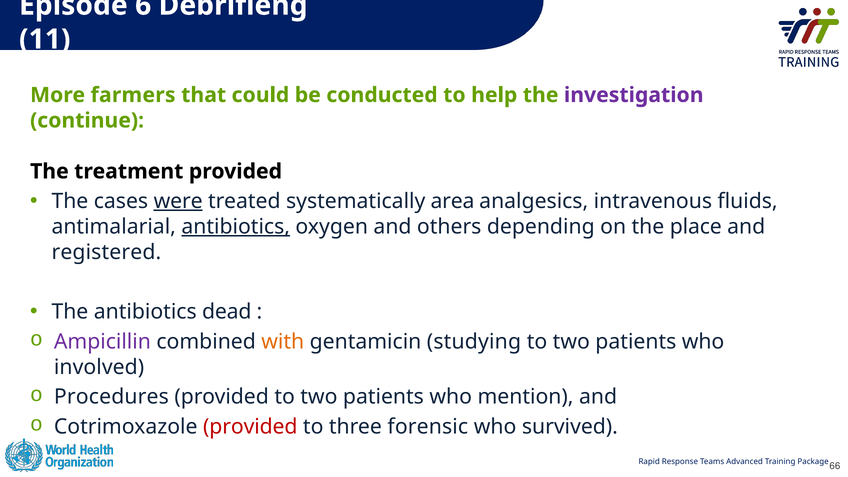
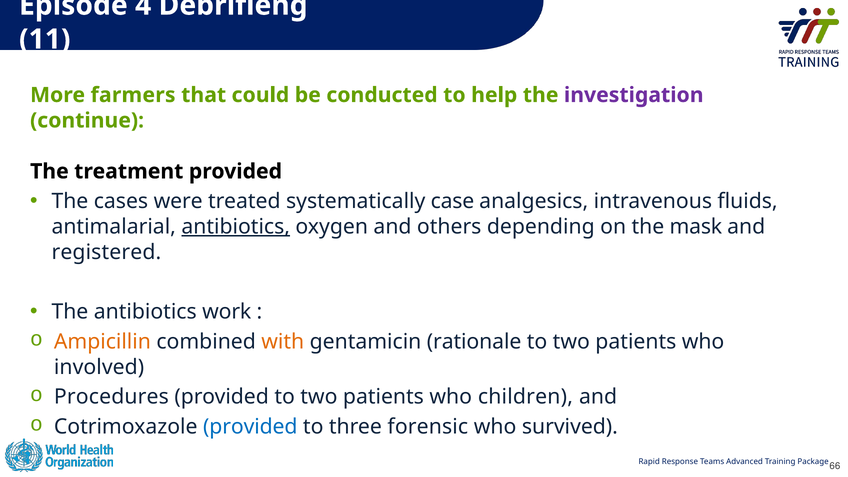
6: 6 -> 4 (143, 5)
were underline: present -> none (178, 201)
area: area -> case (452, 201)
place: place -> mask (696, 227)
dead: dead -> work (227, 312)
Ampicillin colour: purple -> orange (102, 342)
studying: studying -> rationale (474, 342)
mention: mention -> children (525, 397)
provided colour: red -> blue (250, 427)
